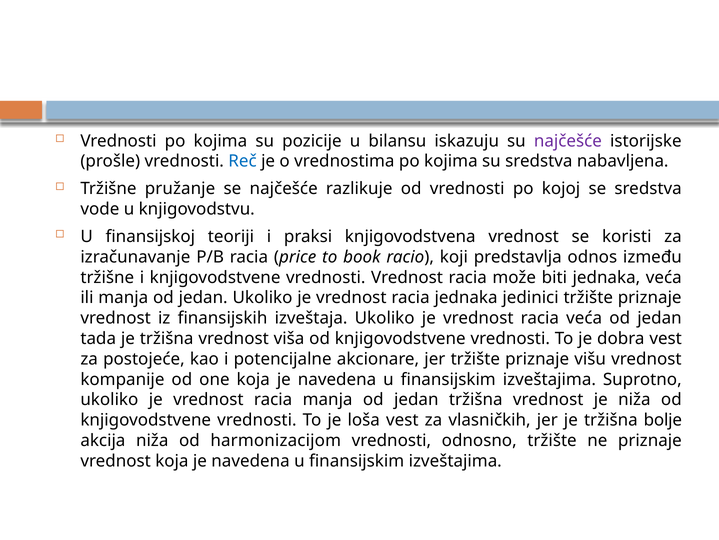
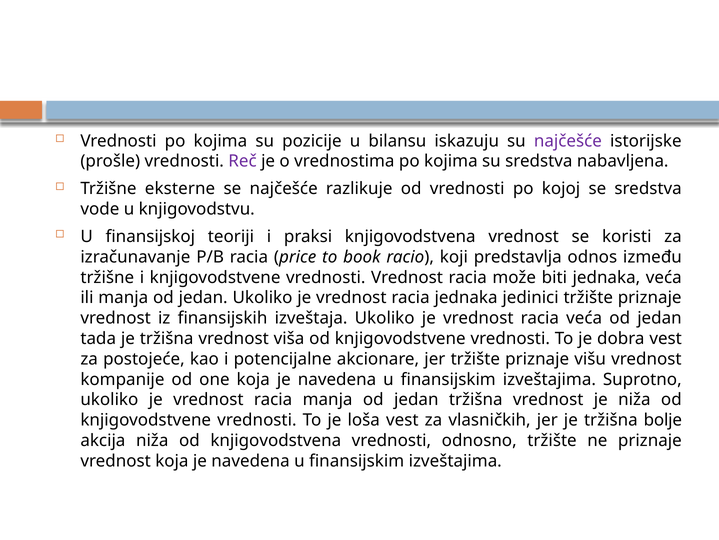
Reč colour: blue -> purple (243, 161)
pružanje: pružanje -> eksterne (180, 188)
od harmonizacijom: harmonizacijom -> knjigovodstvena (276, 440)
